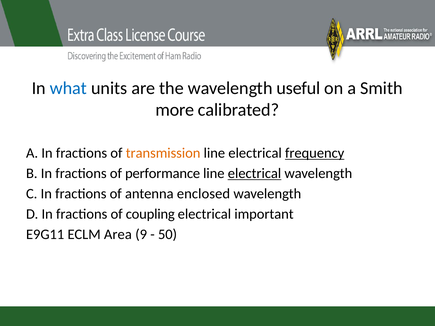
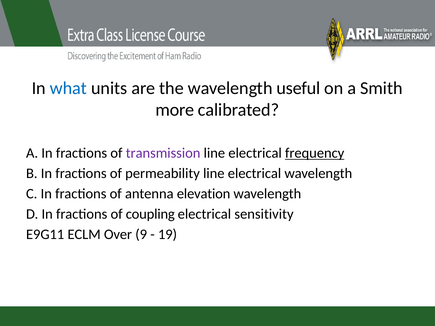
transmission colour: orange -> purple (163, 153)
performance: performance -> permeability (163, 174)
electrical underline: present -> none (255, 174)
enclosed: enclosed -> elevation (204, 194)
important: important -> sensitivity (264, 214)
Area: Area -> Over (118, 234)
50: 50 -> 19 (168, 234)
